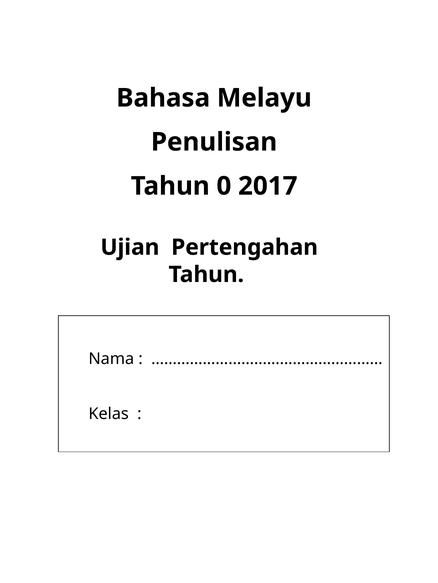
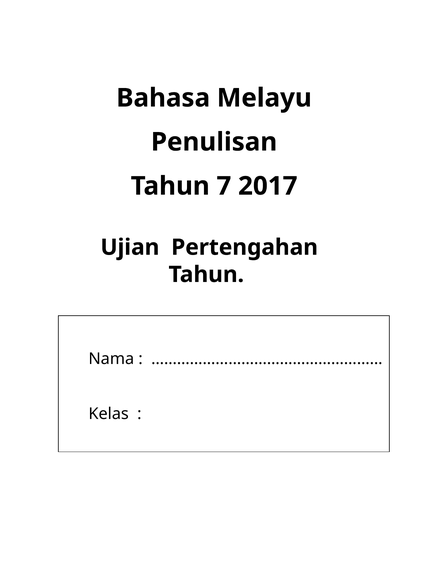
0: 0 -> 7 (224, 186)
